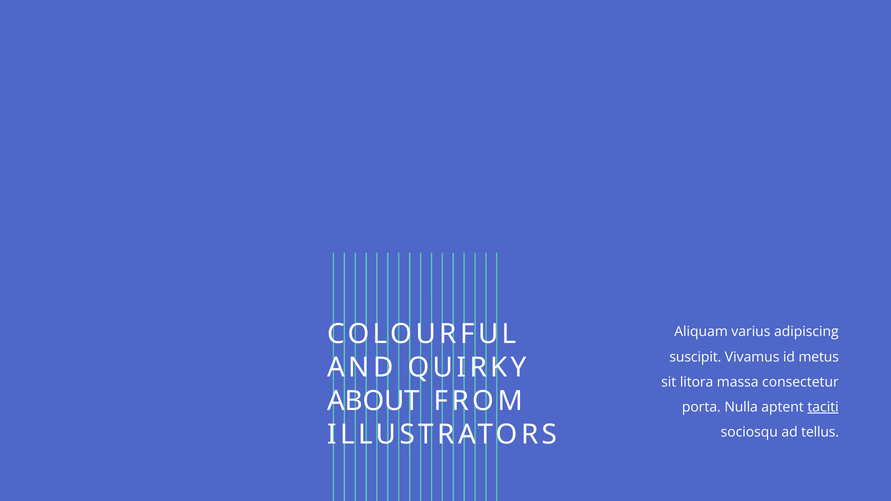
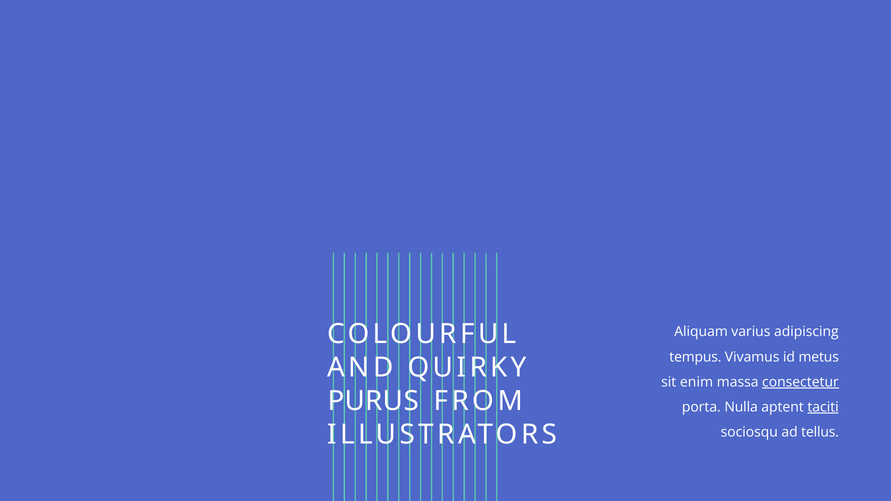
suscipit: suscipit -> tempus (695, 357)
litora: litora -> enim (696, 382)
consectetur underline: none -> present (800, 382)
ABOUT: ABOUT -> PURUS (373, 401)
